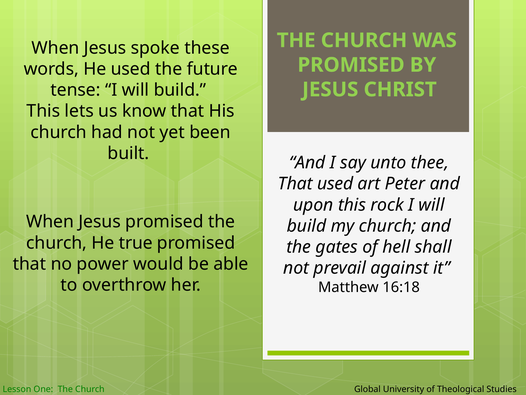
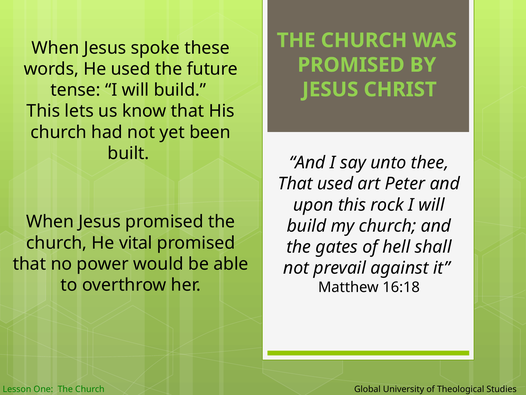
true: true -> vital (136, 243)
